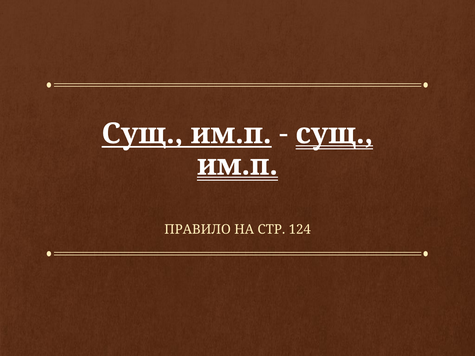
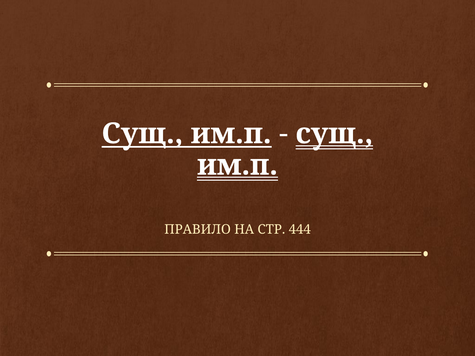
124: 124 -> 444 (300, 229)
